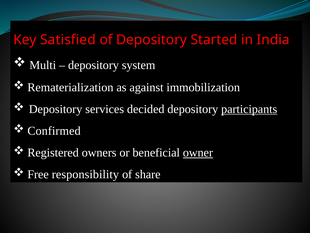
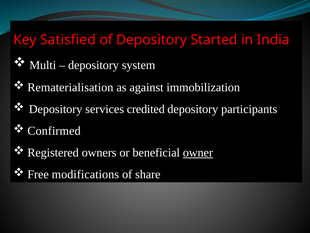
Rematerialization: Rematerialization -> Rematerialisation (70, 87)
decided: decided -> credited (146, 109)
participants underline: present -> none (249, 109)
responsibility: responsibility -> modifications (85, 174)
